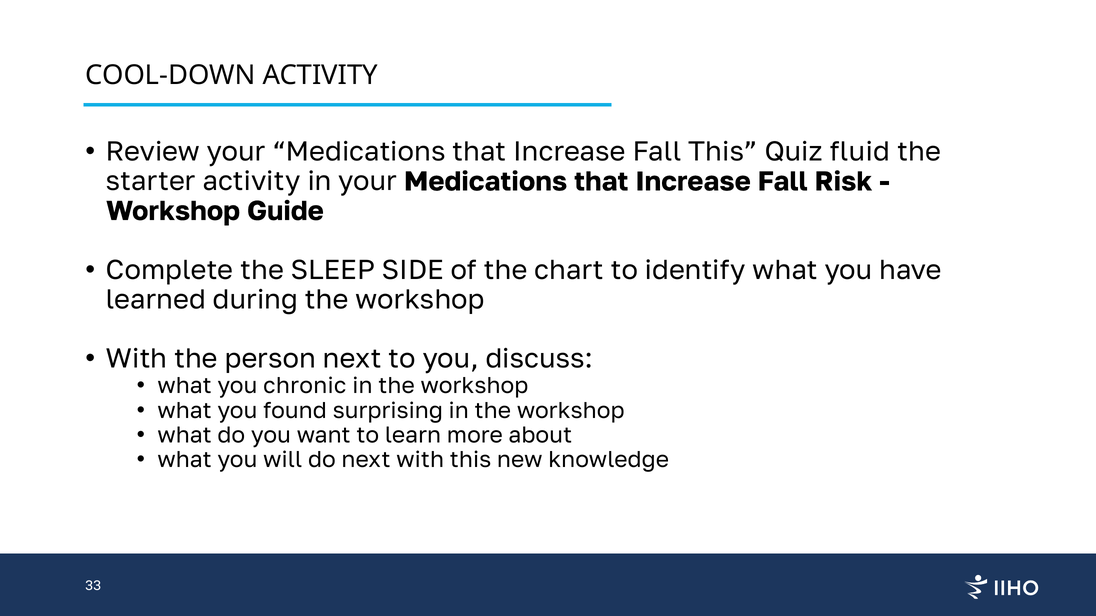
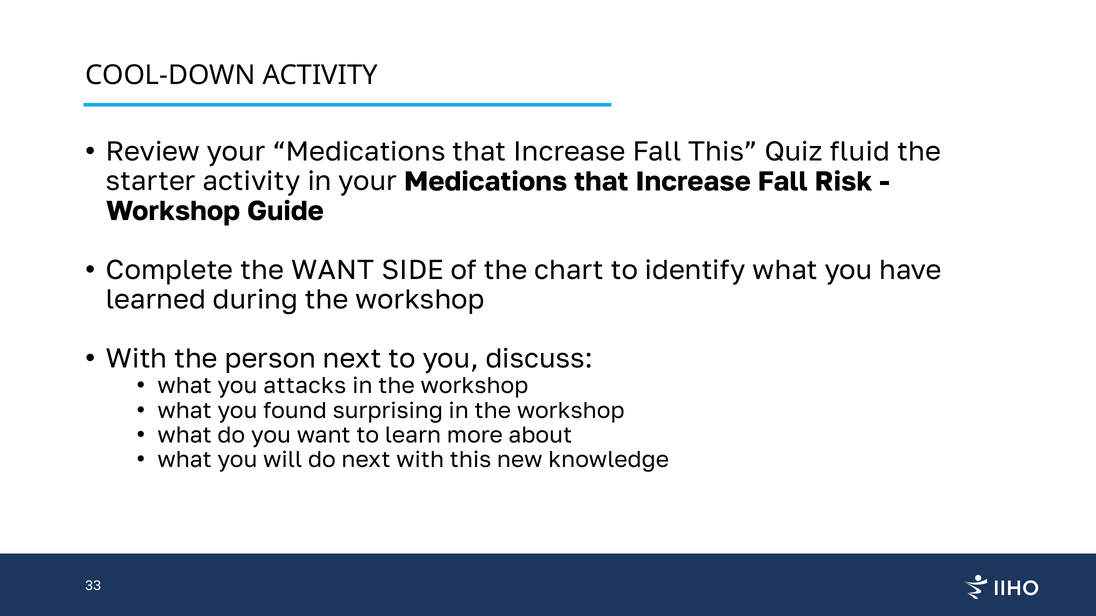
the SLEEP: SLEEP -> WANT (333, 270)
chronic: chronic -> attacks (305, 386)
